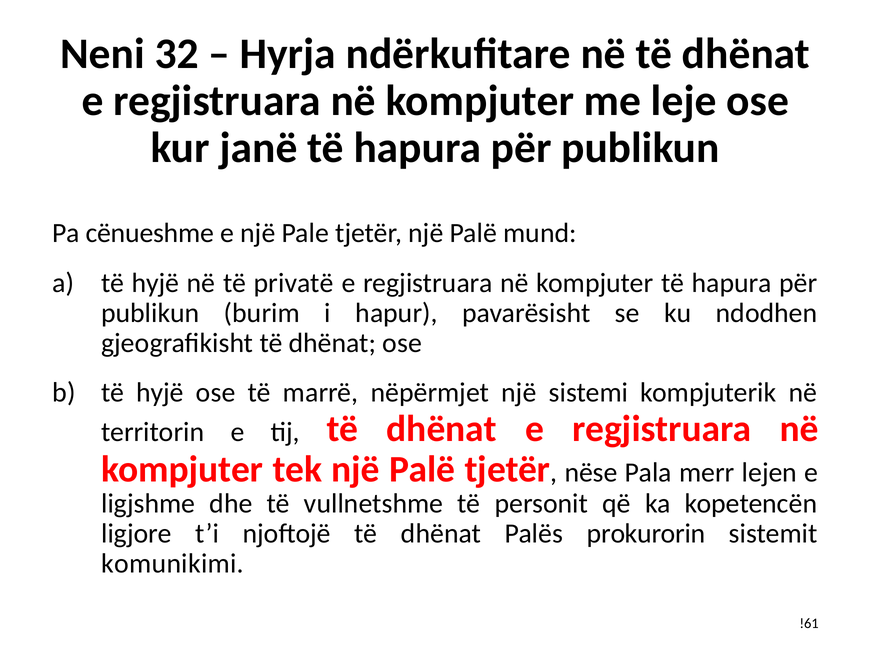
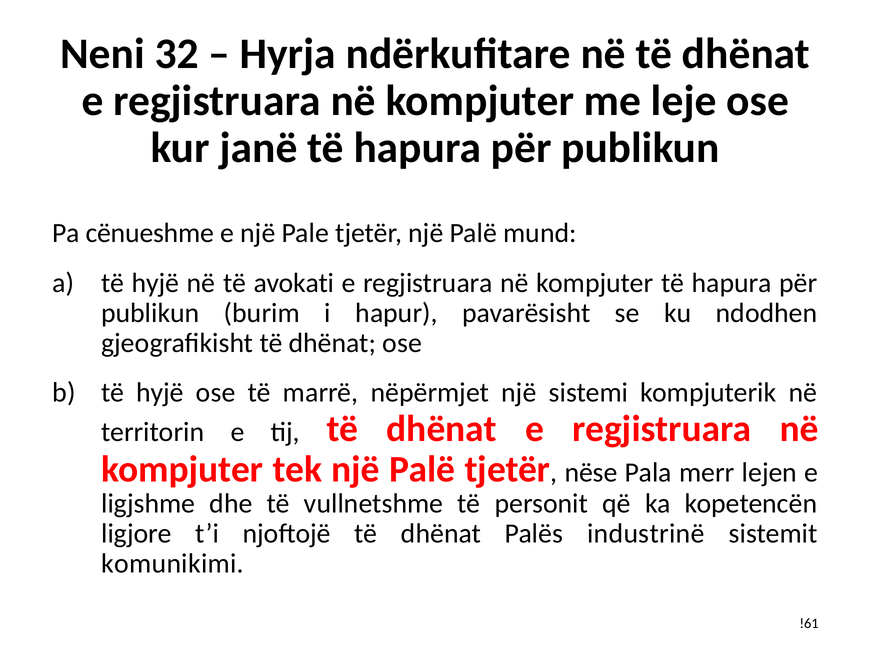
privatë: privatë -> avokati (294, 283)
prokurorin: prokurorin -> industrinë (646, 534)
